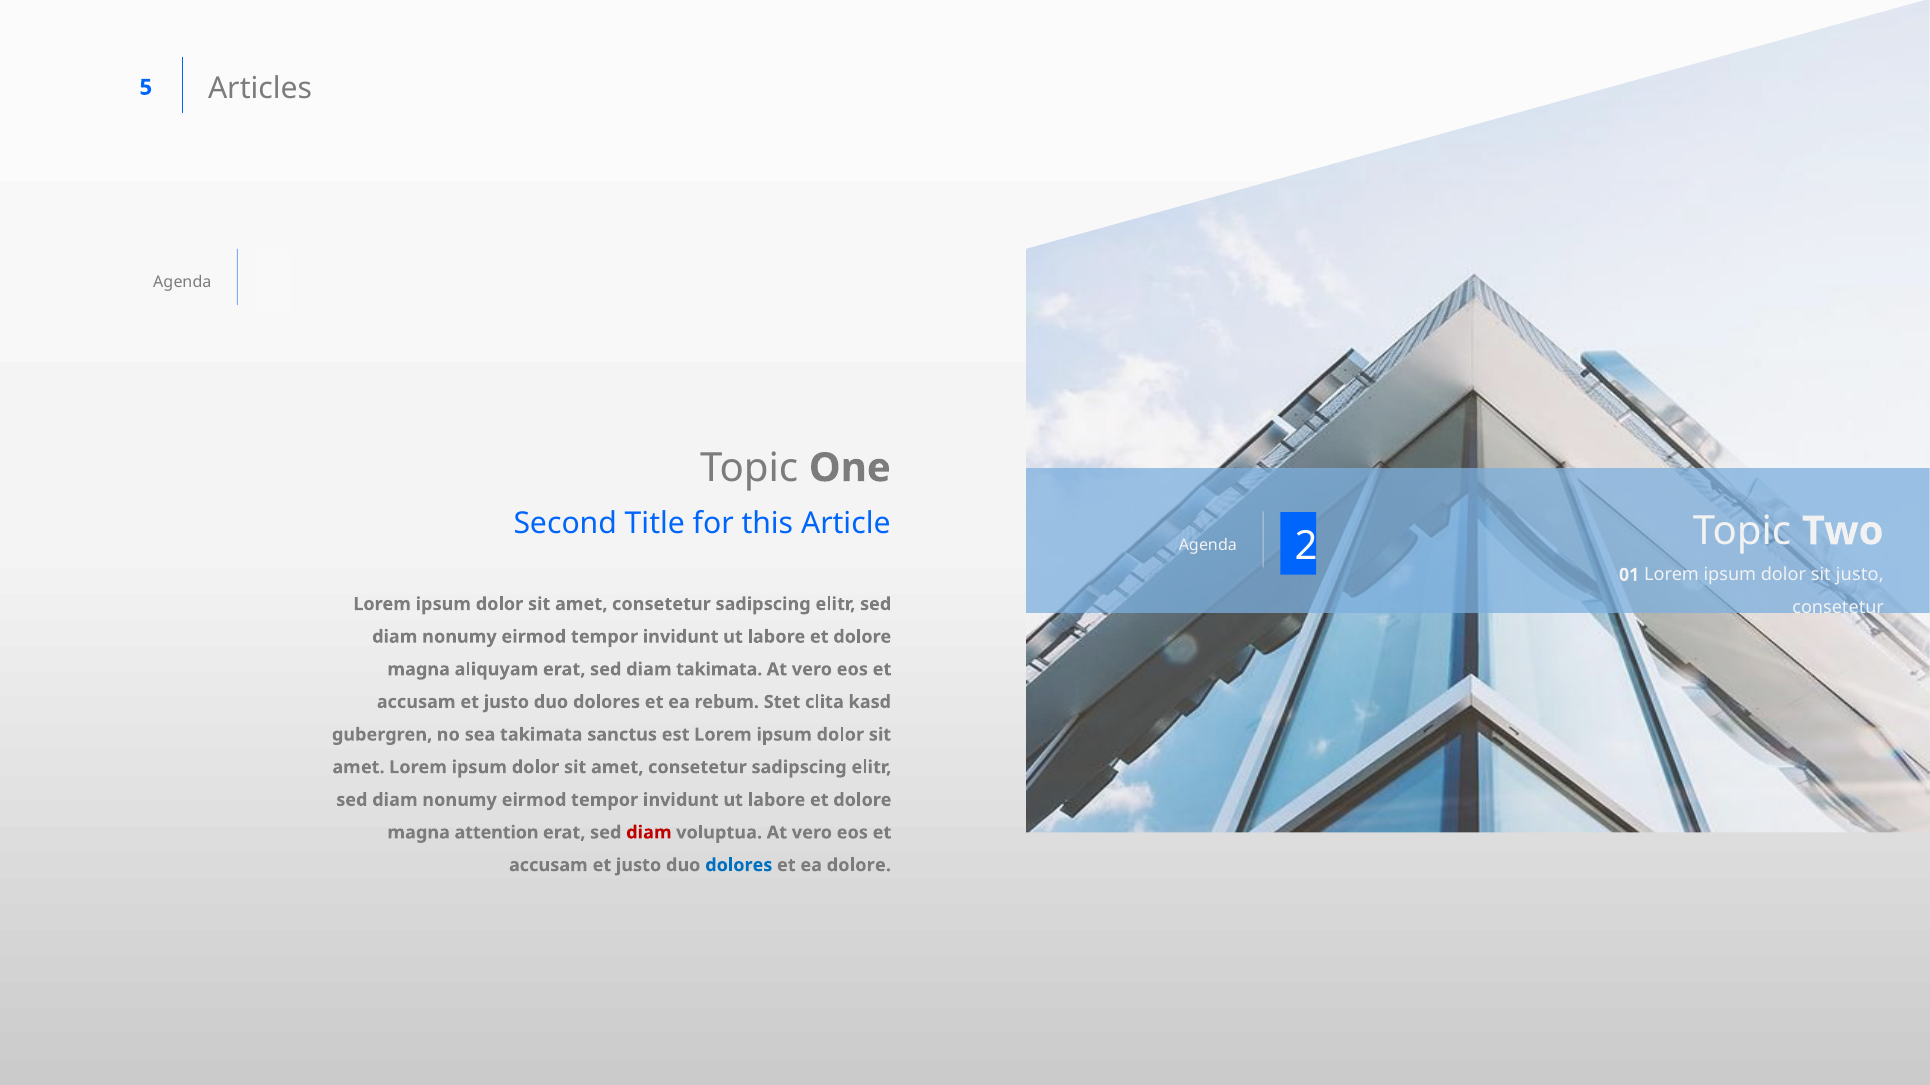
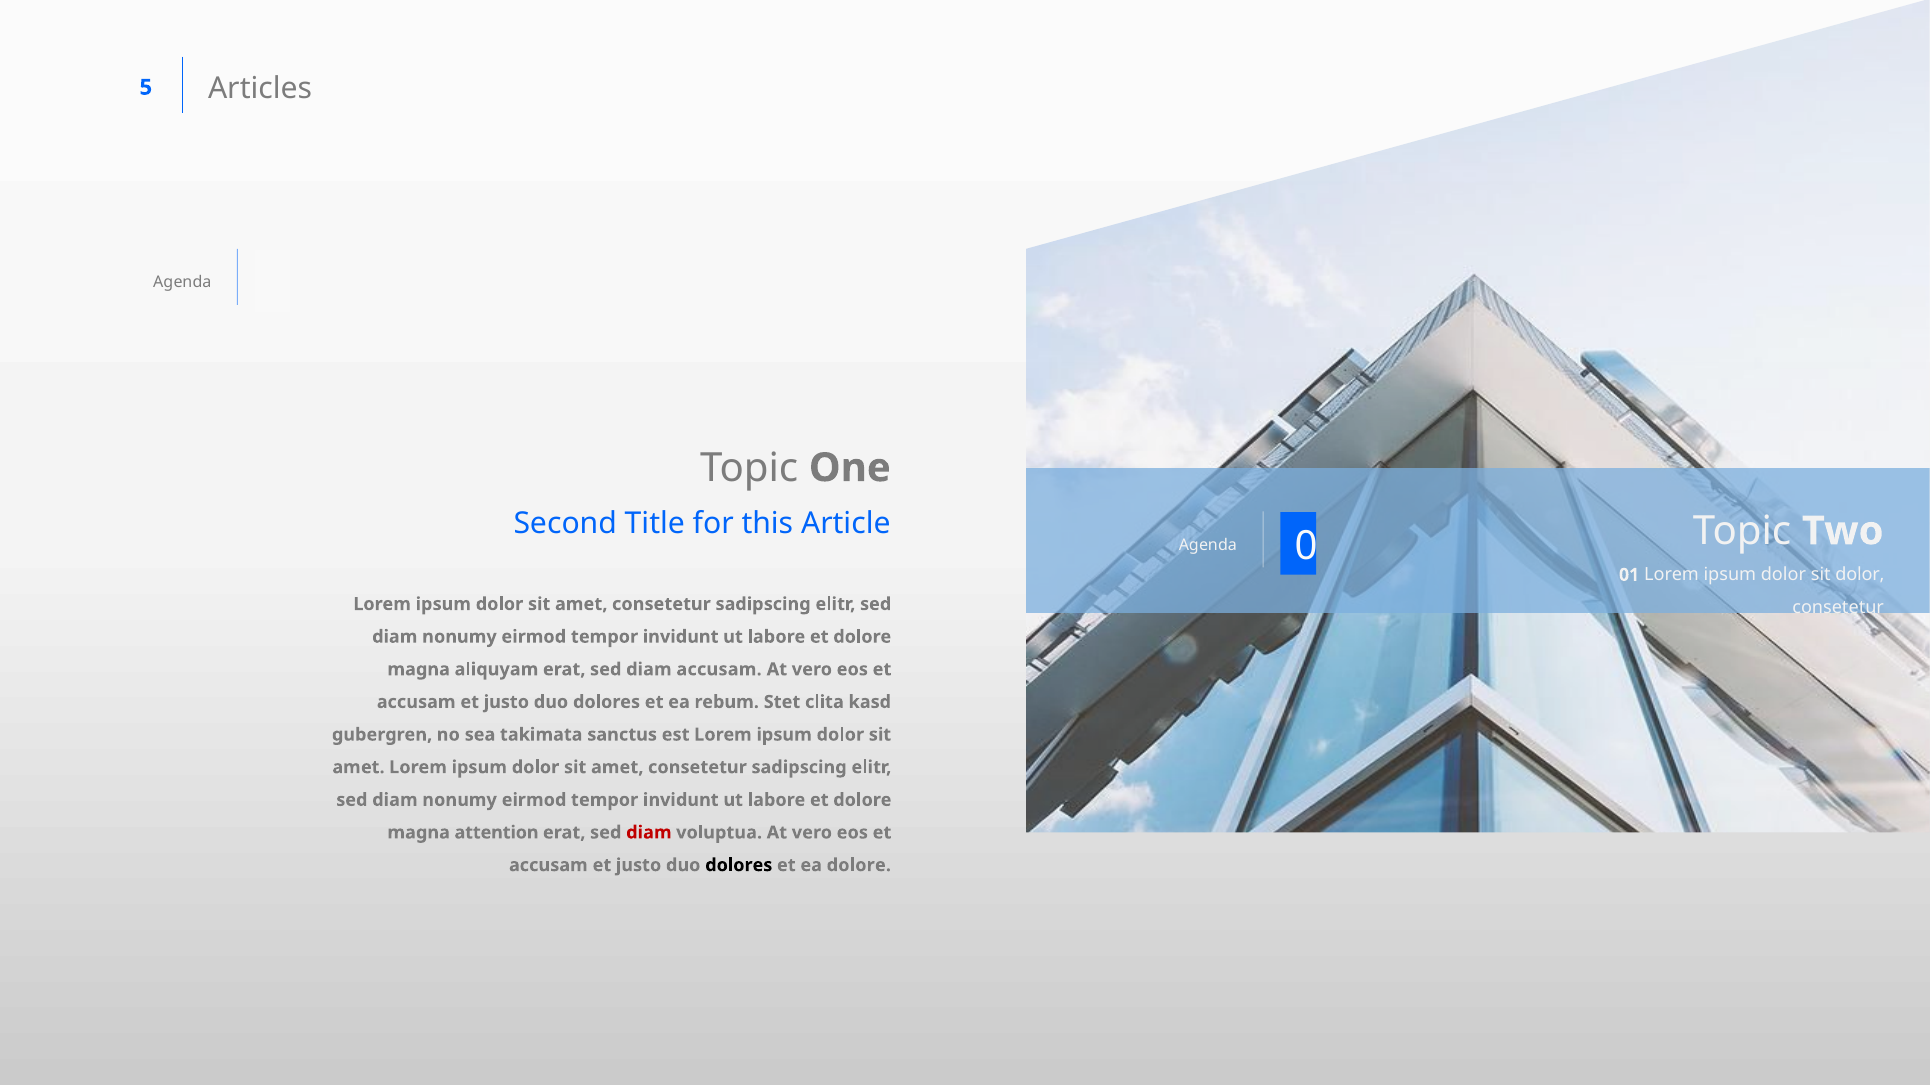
2: 2 -> 0 (1306, 547)
sit justo: justo -> dolor (1860, 575)
diam takimata: takimata -> accusam (719, 670)
dolores colour: blue -> black (739, 866)
